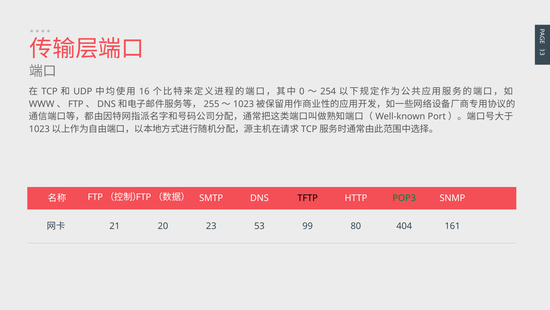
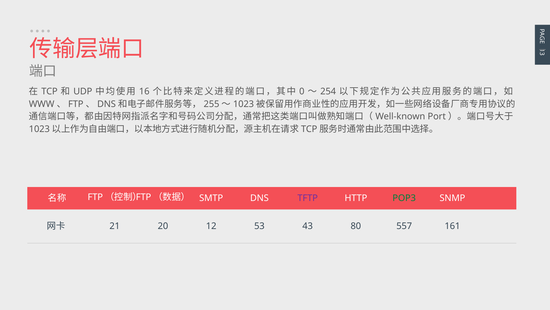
TFTP colour: black -> purple (308, 198)
23: 23 -> 12 (211, 226)
99: 99 -> 43 (308, 226)
404: 404 -> 557 (404, 226)
